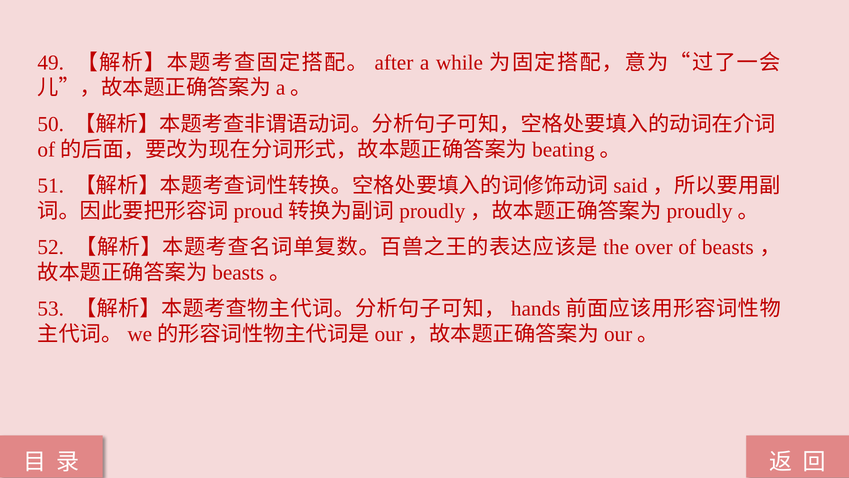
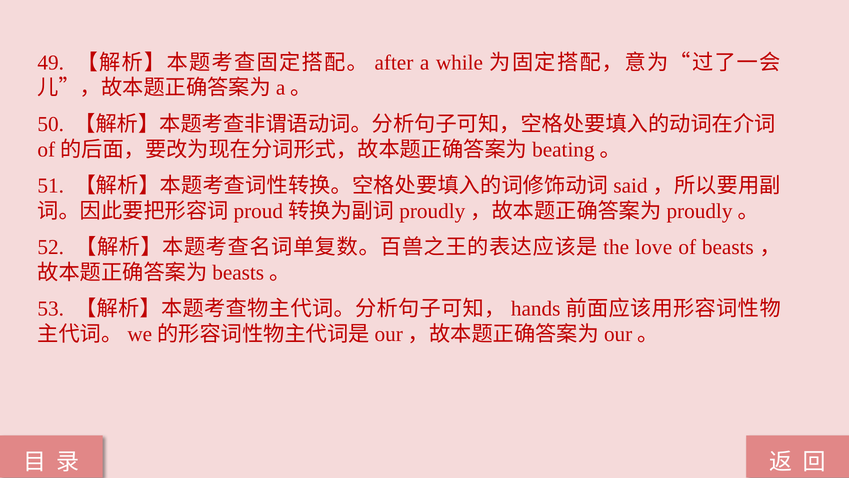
over: over -> love (654, 247)
